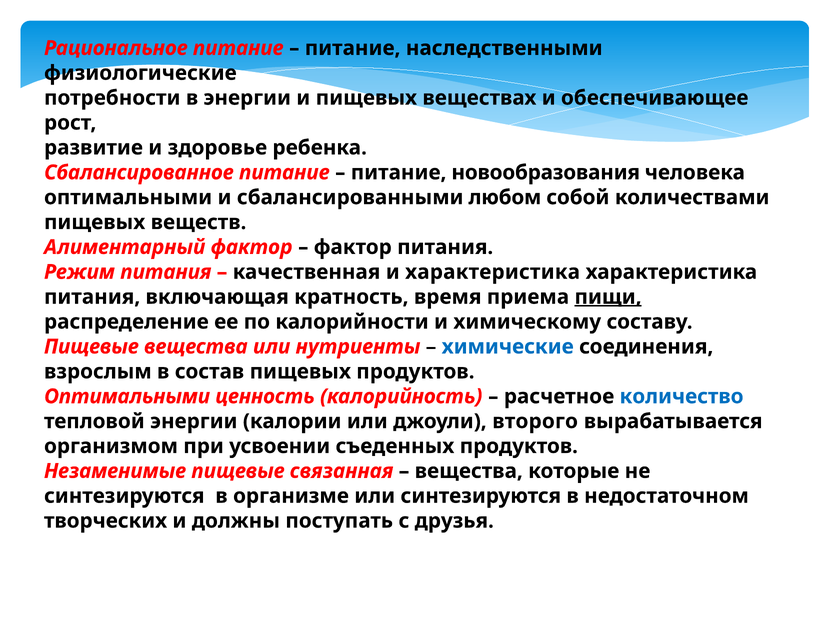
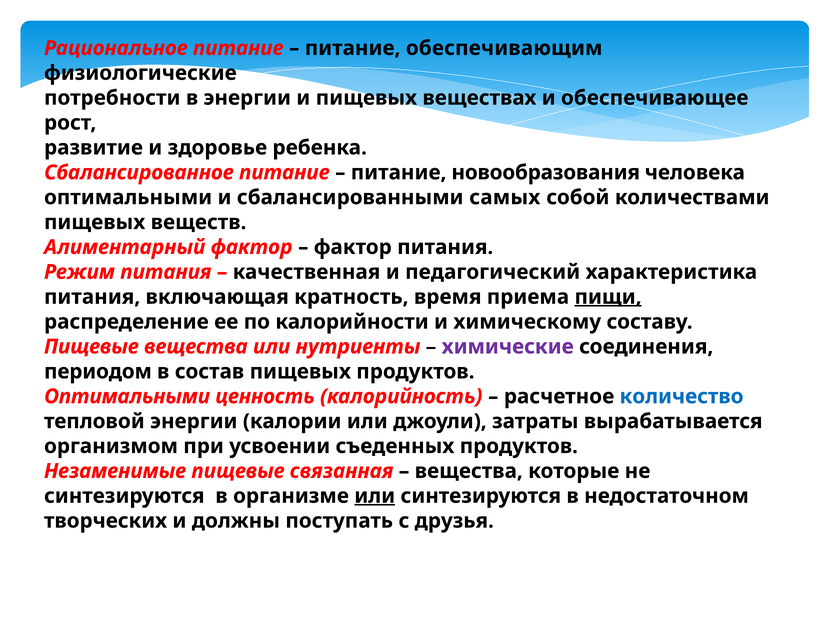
наследственными: наследственными -> обеспечивающим (504, 48)
любом: любом -> самых (505, 197)
и характеристика: характеристика -> педагогический (493, 272)
химические colour: blue -> purple (508, 347)
взрослым: взрослым -> периодом (98, 371)
второго: второго -> затраты (535, 421)
или underline: none -> present (375, 496)
